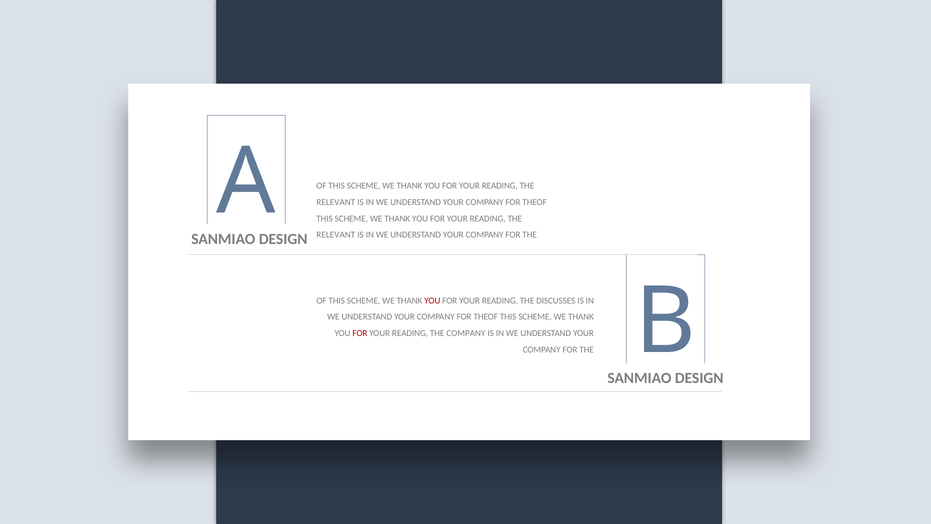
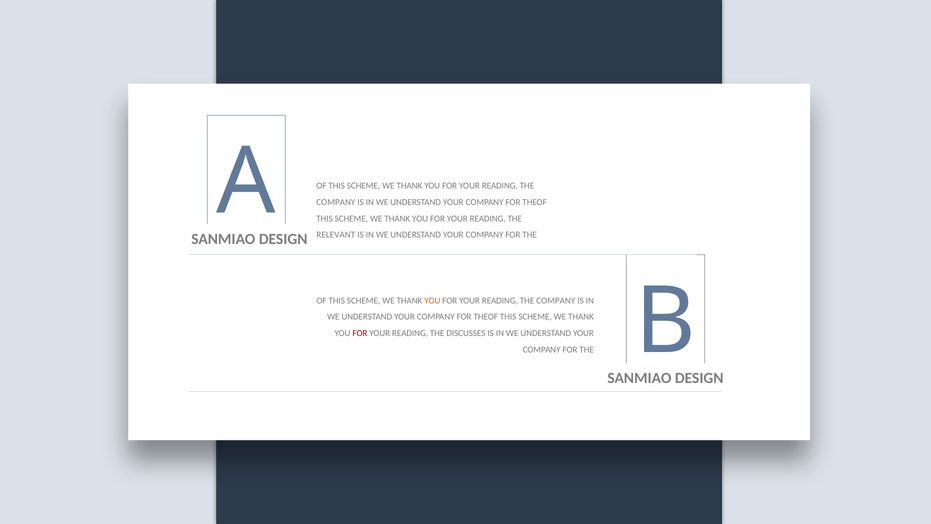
RELEVANT: RELEVANT -> COMPANY (336, 202)
YOU colour: red -> orange (432, 301)
DISCUSSES: DISCUSSES -> COMPANY (556, 301)
THE COMPANY: COMPANY -> DISCUSSES (466, 333)
